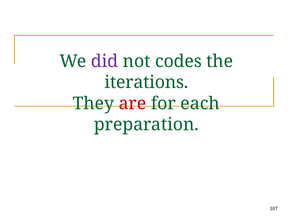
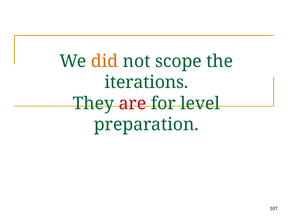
did colour: purple -> orange (105, 61)
codes: codes -> scope (178, 61)
each: each -> level (200, 103)
